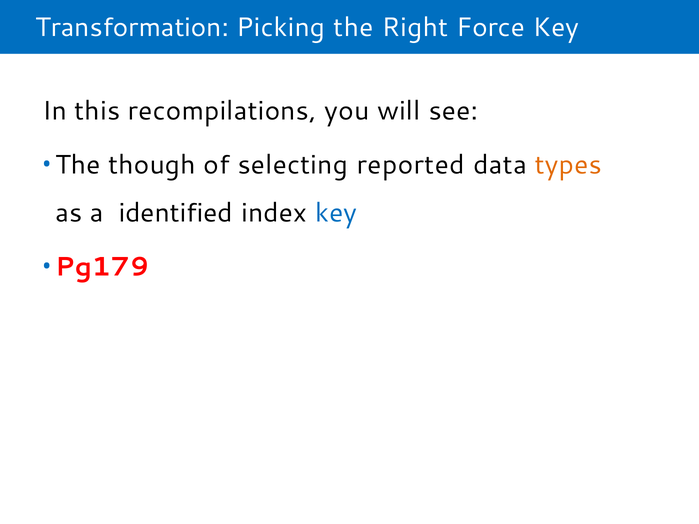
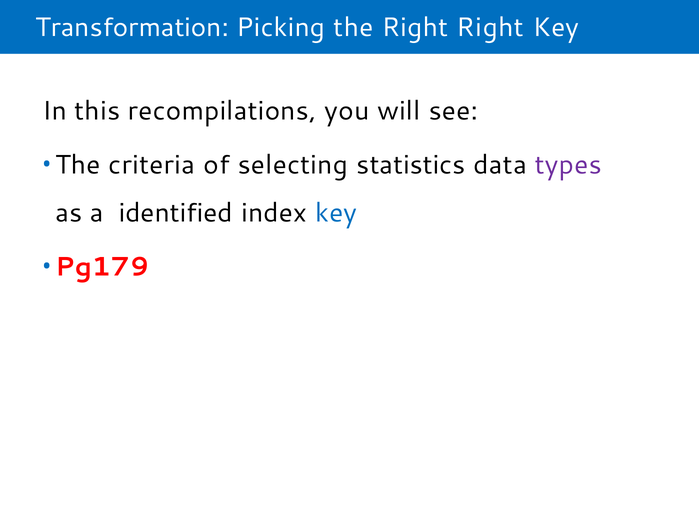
Right Force: Force -> Right (490, 27)
though: though -> criteria (152, 165)
reported: reported -> statistics (411, 165)
types colour: orange -> purple (568, 165)
